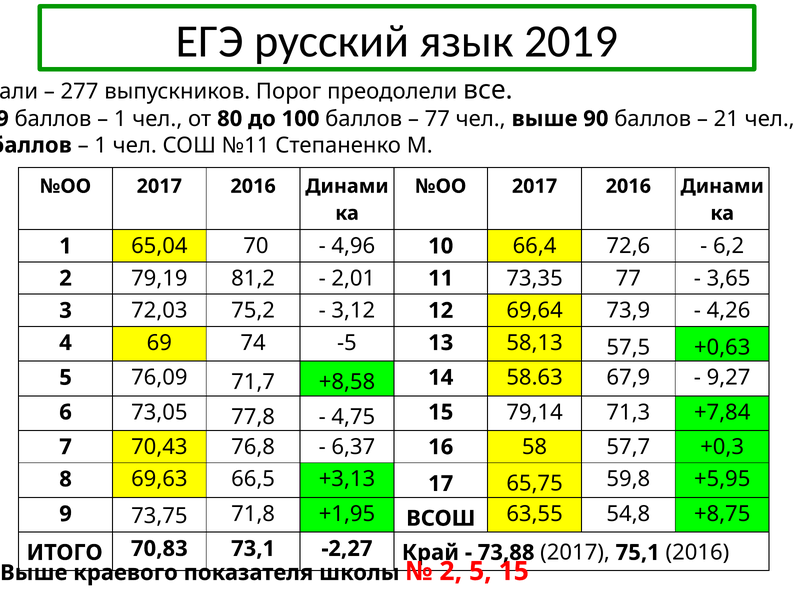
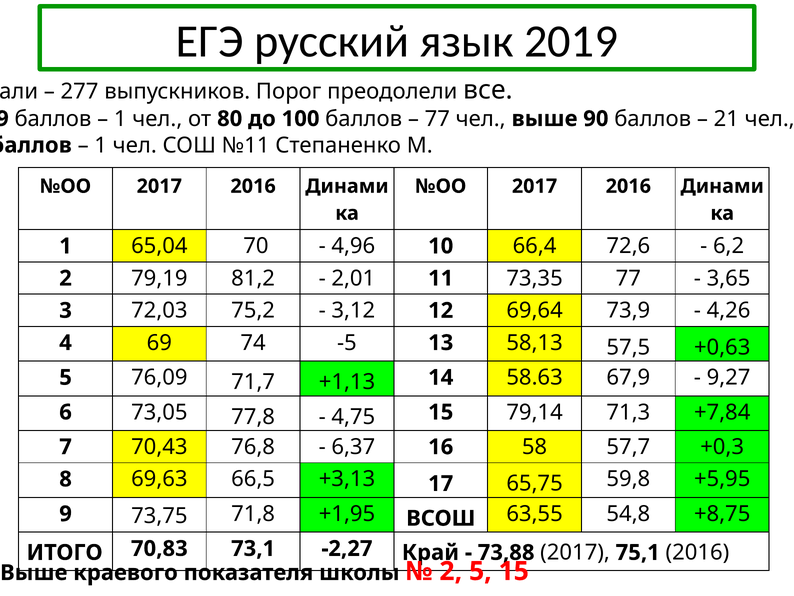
+8,58: +8,58 -> +1,13 (347, 382)
